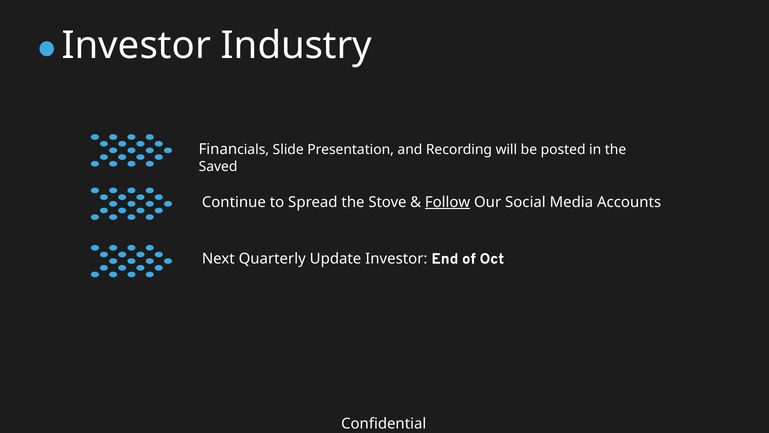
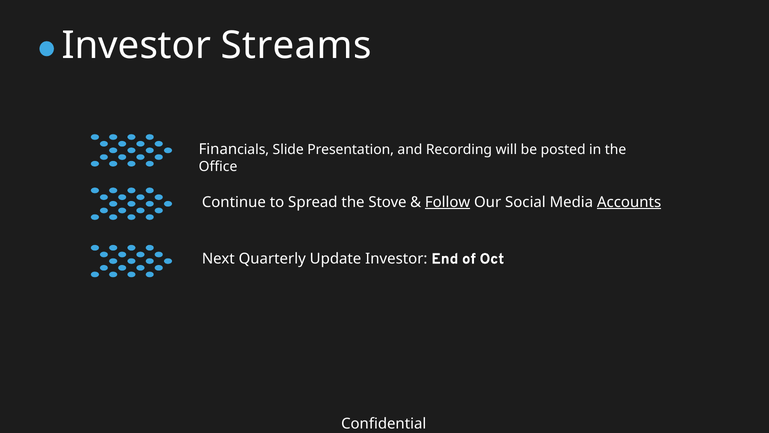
Industry: Industry -> Streams (296, 45)
Saved: Saved -> Office (218, 166)
Accounts underline: none -> present (629, 202)
